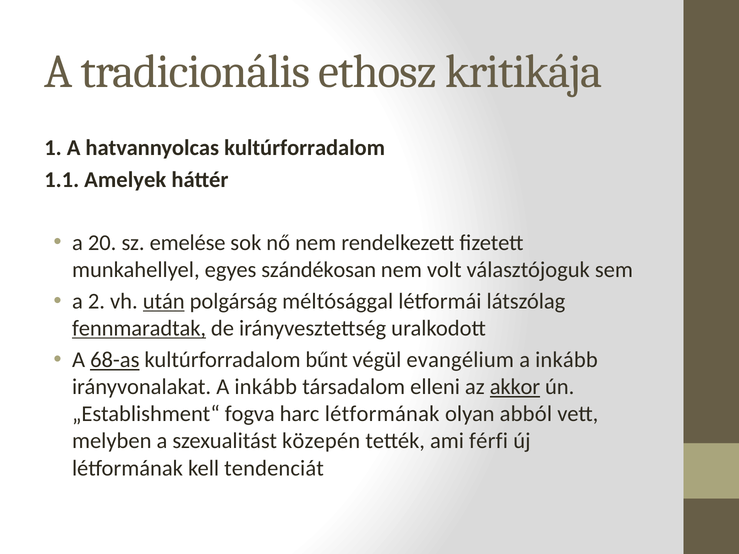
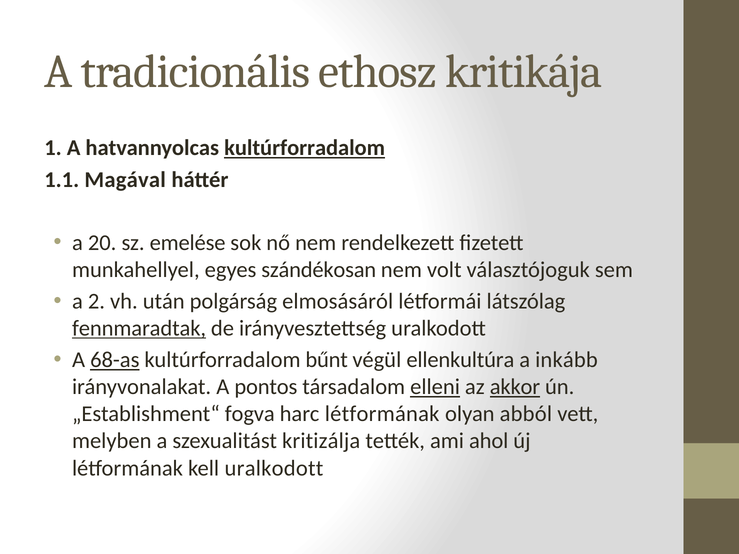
kultúrforradalom underline: none -> present (305, 148)
Amelyek: Amelyek -> Magával (125, 180)
után underline: present -> none (164, 301)
méltósággal: méltósággal -> elmosásáról (338, 301)
evangélium: evangélium -> ellenkultúra (460, 360)
irányvonalakat A inkább: inkább -> pontos (266, 387)
elleni underline: none -> present (435, 387)
közepén: közepén -> kritizálja (321, 441)
férfi: férfi -> ahol (489, 441)
kell tendenciát: tendenciát -> uralkodott (274, 468)
